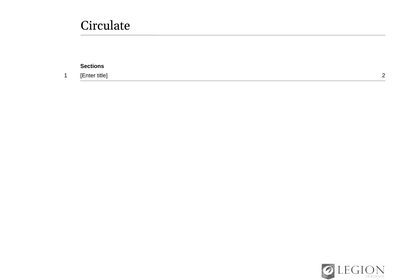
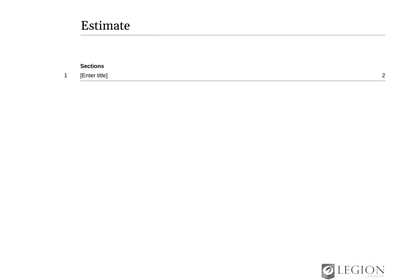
Circulate: Circulate -> Estimate (105, 26)
